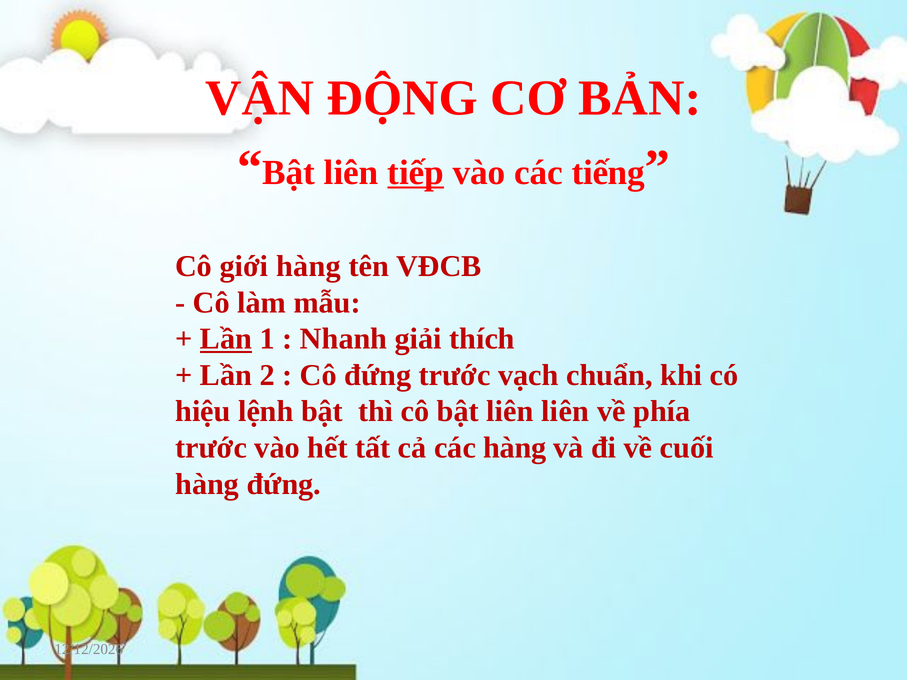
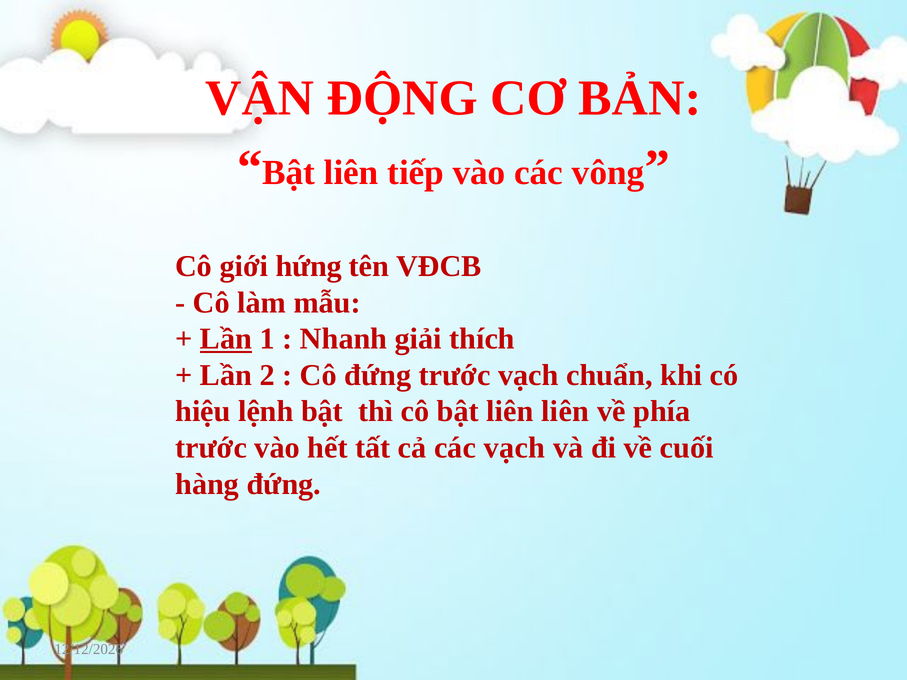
tiếp underline: present -> none (416, 172)
tiếng: tiếng -> vông (608, 172)
giới hàng: hàng -> hứng (309, 267)
các hàng: hàng -> vạch (514, 448)
